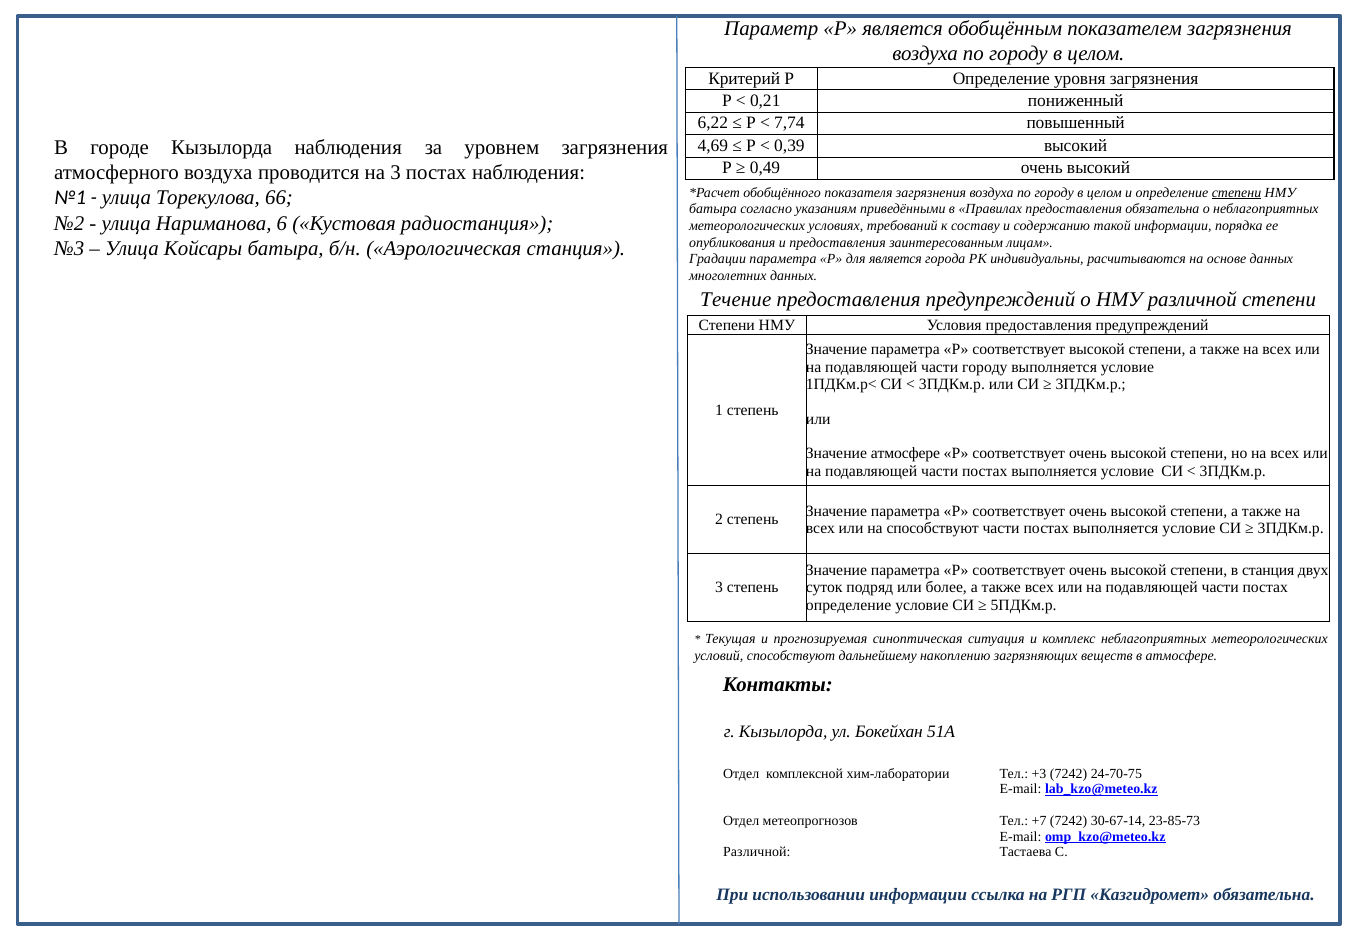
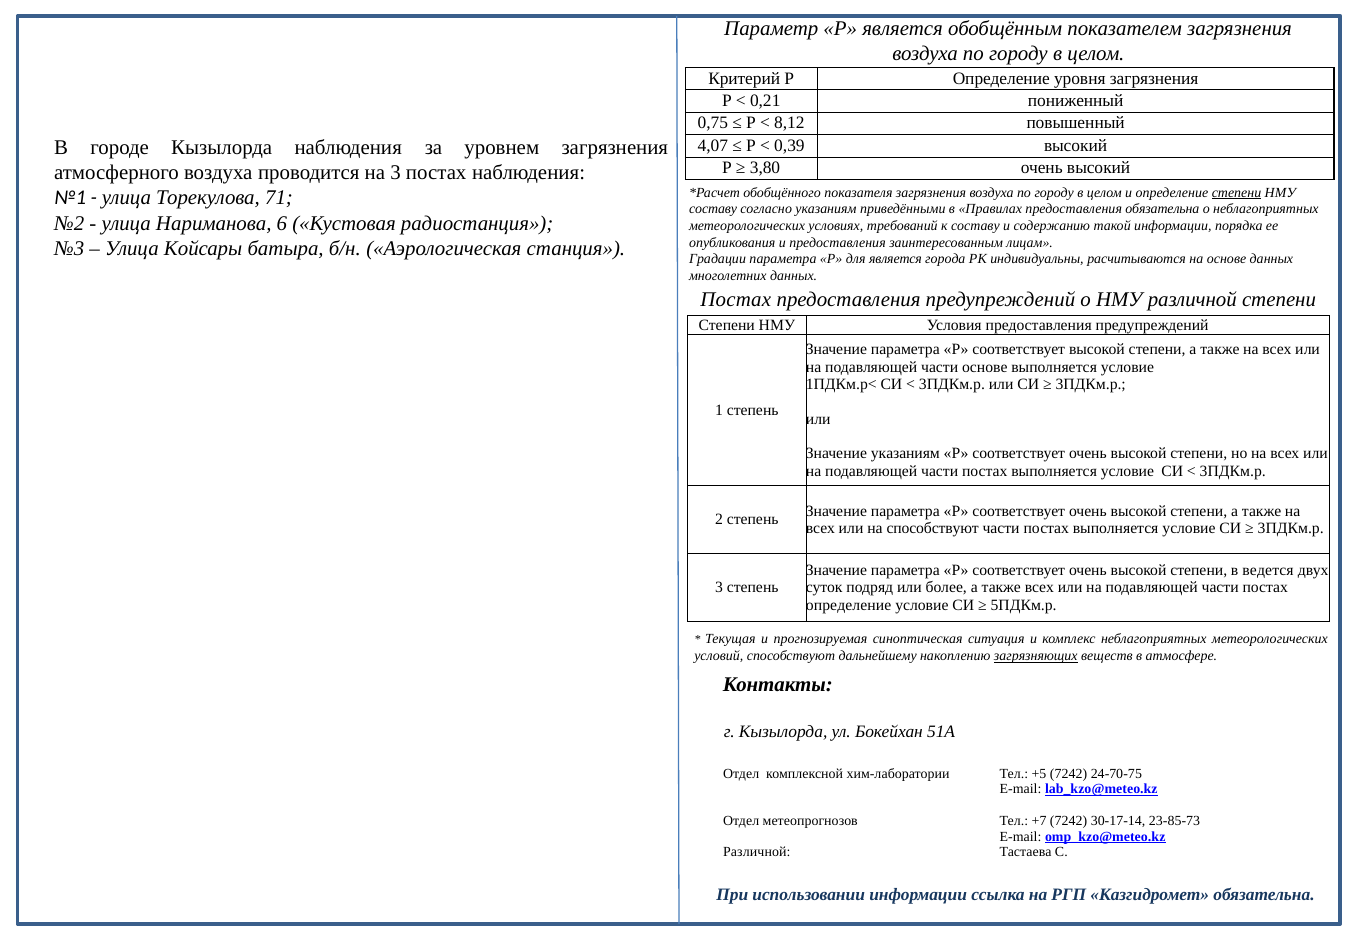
6,22: 6,22 -> 0,75 (713, 123)
7,74: 7,74 -> 8,12 (789, 123)
4,69: 4,69 -> 4,07 (713, 146)
0,49: 0,49 -> 3,80 (765, 168)
66: 66 -> 71 (279, 198)
батыра: батыра -> составу (713, 209)
Течение: Течение -> Постах (736, 300)
части городу: городу -> основе (985, 367)
Значение атмосфере: атмосфере -> указаниям (905, 454)
в станция: станция -> ведется (1268, 570)
загрязняющих underline: none -> present (1036, 656)
+3: +3 -> +5 (1039, 774)
30-67-14: 30-67-14 -> 30-17-14 (1118, 821)
